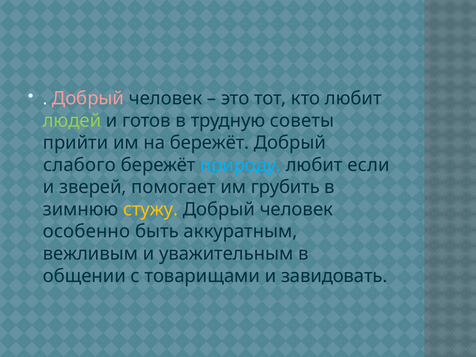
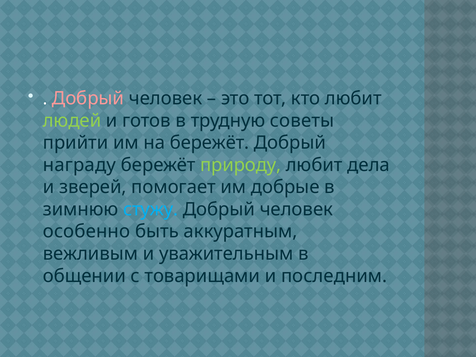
слабого: слабого -> награду (79, 165)
природу colour: light blue -> light green (241, 165)
если: если -> дела (369, 165)
грубить: грубить -> добрые (285, 187)
стужу colour: yellow -> light blue (151, 209)
завидовать: завидовать -> последним (334, 276)
